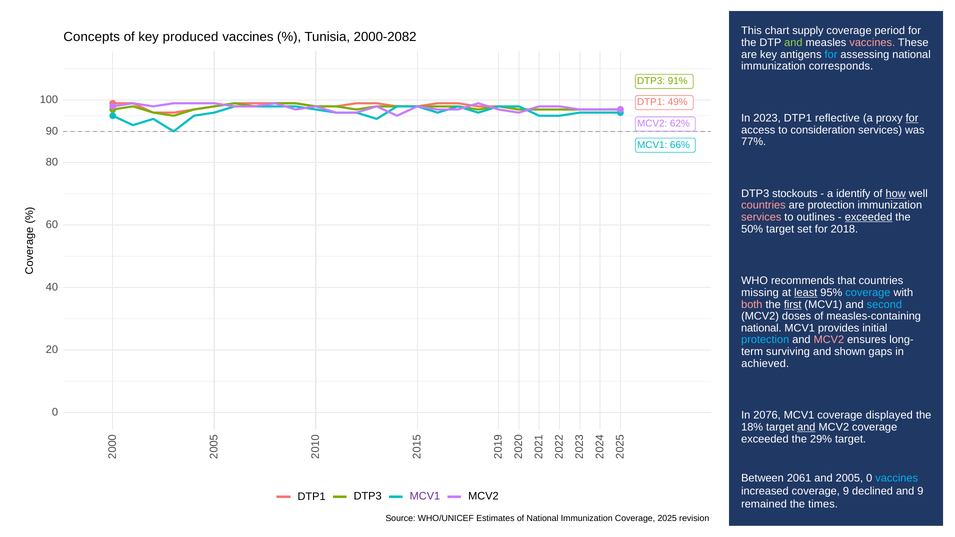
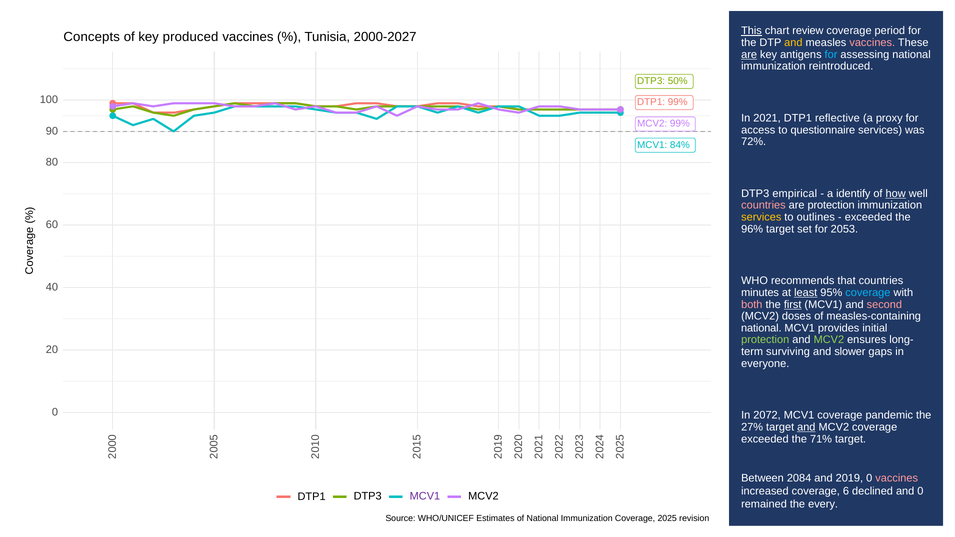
This underline: none -> present (752, 31)
supply: supply -> review (808, 31)
2000-2082: 2000-2082 -> 2000-2027 (385, 37)
and colour: light green -> yellow (793, 43)
are underline: none -> present (749, 55)
corresponds: corresponds -> reintroduced (841, 66)
91%: 91% -> 50% (678, 81)
DTP1 49%: 49% -> 99% (678, 102)
2023: 2023 -> 2021 (767, 118)
for underline: present -> none (912, 118)
MCV2 62%: 62% -> 99% (680, 124)
consideration: consideration -> questionnaire (823, 130)
77%: 77% -> 72% (754, 142)
66%: 66% -> 84% (680, 145)
stockouts: stockouts -> empirical (795, 194)
services colour: pink -> yellow (761, 217)
exceeded underline: present -> none (869, 217)
50%: 50% -> 96% (752, 229)
2018: 2018 -> 2053 (844, 229)
missing: missing -> minutes (760, 293)
second colour: light blue -> pink (884, 305)
protection colour: light blue -> light green (765, 340)
MCV2 colour: pink -> light green (829, 340)
shown: shown -> slower (850, 352)
achieved: achieved -> everyone (765, 364)
2076: 2076 -> 2072 (767, 415)
displayed: displayed -> pandemic (889, 415)
18%: 18% -> 27% (752, 427)
29%: 29% -> 71% (821, 439)
2061: 2061 -> 2084 (799, 478)
2005: 2005 -> 2019 (849, 478)
vaccines colour: light blue -> pink (897, 478)
coverage 9: 9 -> 6 (846, 491)
and 9: 9 -> 0 (920, 491)
times: times -> every (823, 505)
